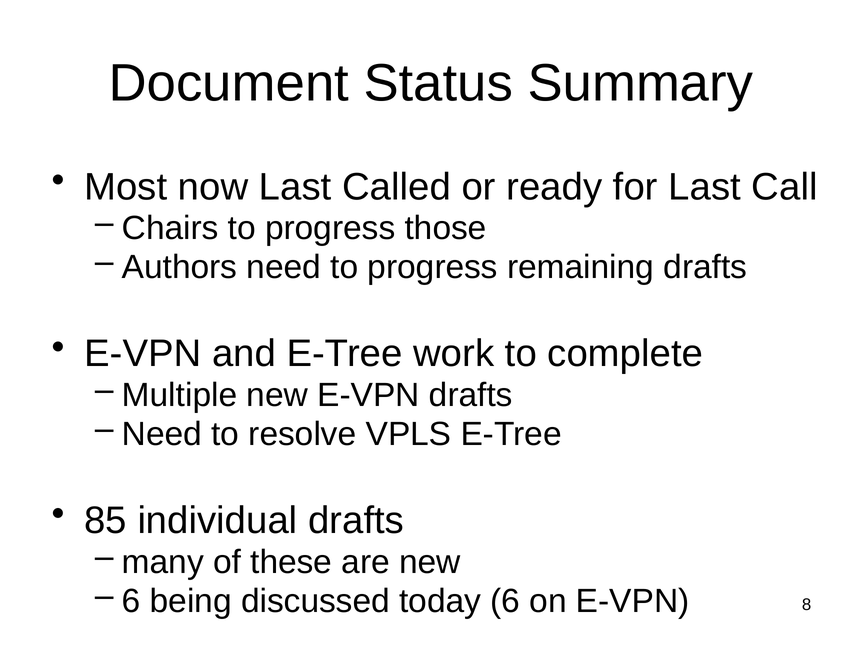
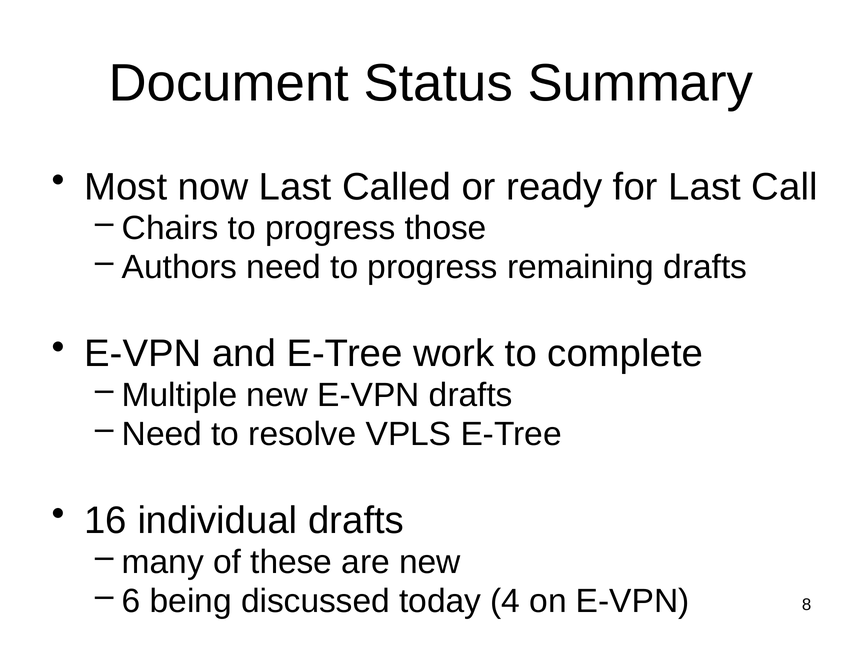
85: 85 -> 16 (105, 521)
6: 6 -> 4 (505, 601)
